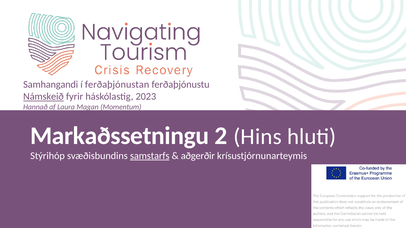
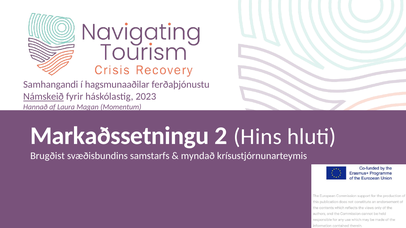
ferðaþjónustan: ferðaþjónustan -> hagsmunaaðilar (117, 85)
Stýrihóp: Stýrihóp -> Brugðist (48, 156)
samstarfs underline: present -> none (150, 156)
aðgerðir: aðgerðir -> myndað (198, 156)
